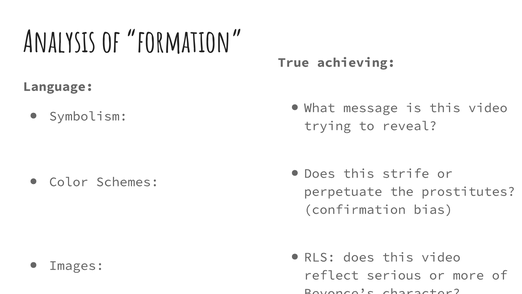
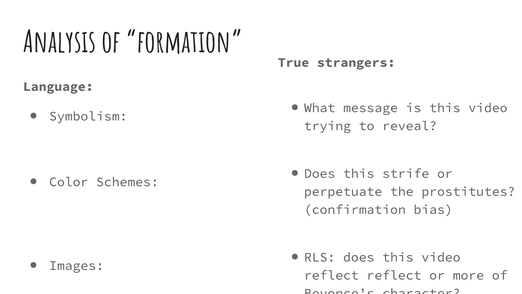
achieving: achieving -> strangers (356, 62)
reflect serious: serious -> reflect (394, 275)
